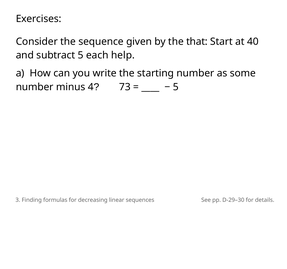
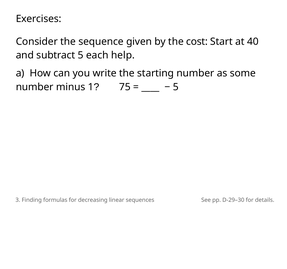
that: that -> cost (197, 42)
4: 4 -> 1 (91, 87)
73: 73 -> 75 (125, 87)
